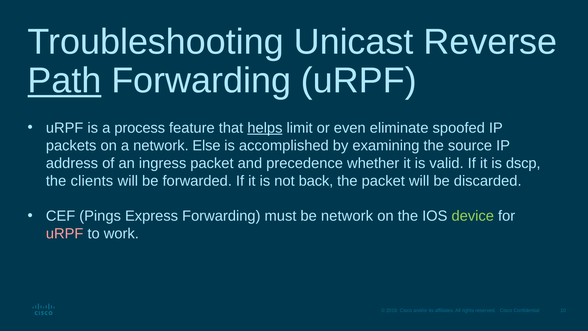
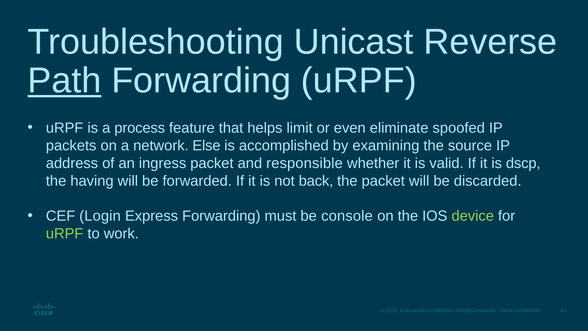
helps underline: present -> none (265, 128)
precedence: precedence -> responsible (305, 163)
clients: clients -> having (92, 181)
Pings: Pings -> Login (100, 216)
be network: network -> console (347, 216)
uRPF colour: pink -> light green (65, 234)
